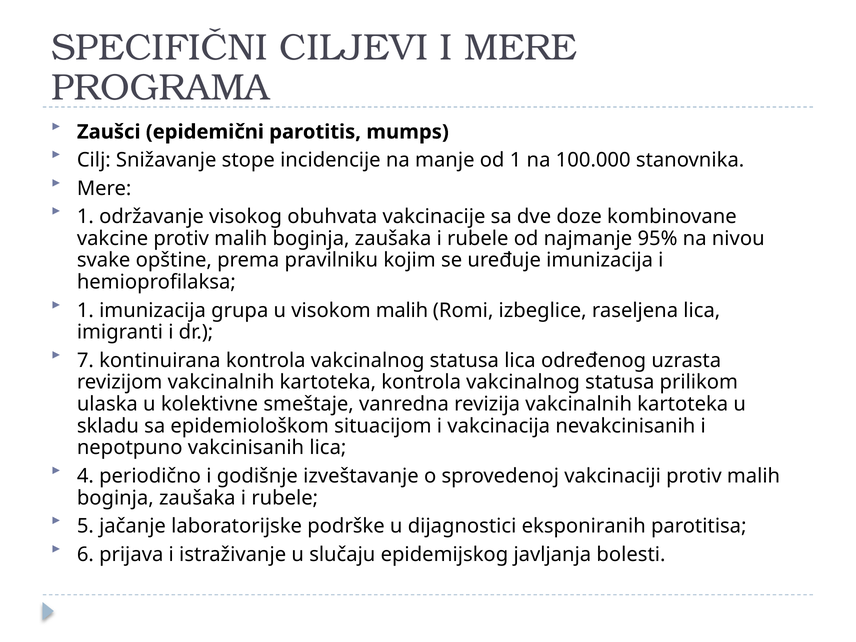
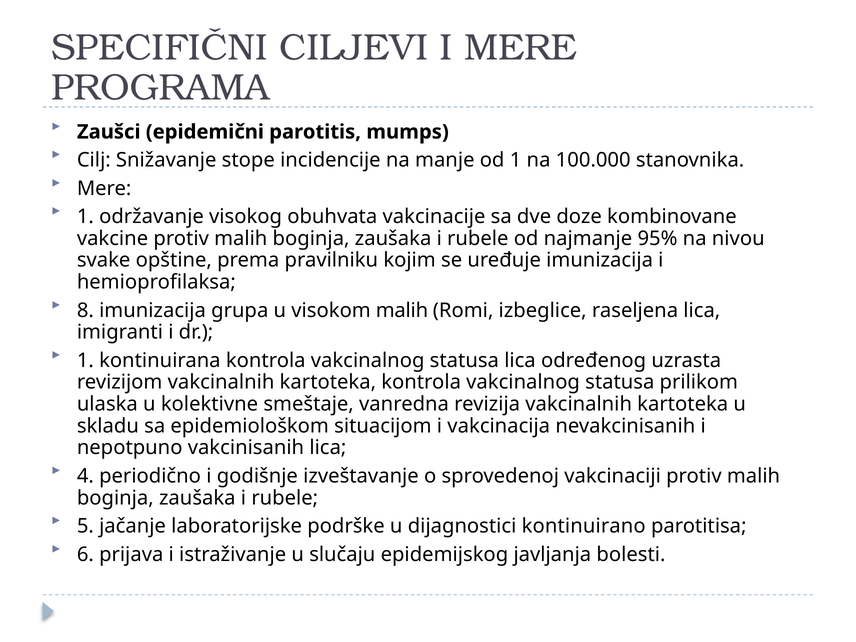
1: 1 -> 8 (85, 310)
7: 7 -> 1 (85, 360)
eksponiranih: eksponiranih -> kontinuirano (584, 526)
